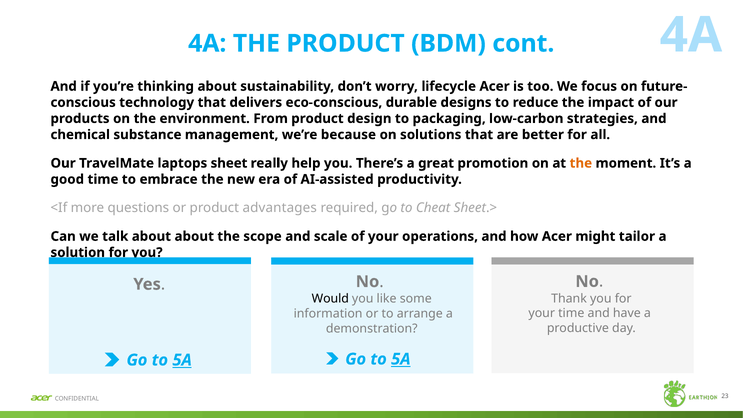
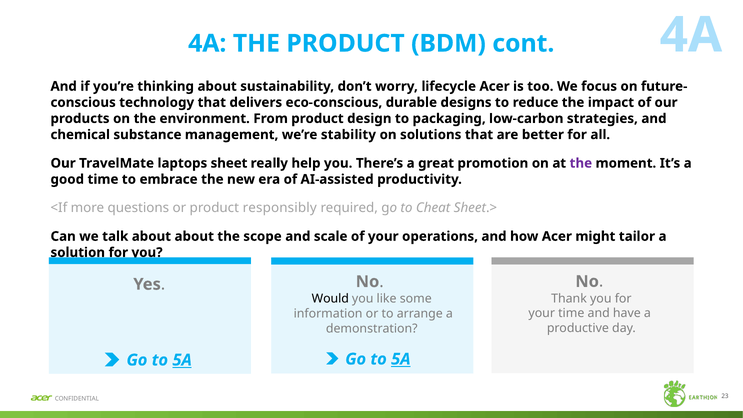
because: because -> stability (348, 135)
the colour: orange -> purple (581, 163)
advantages: advantages -> responsibly (280, 208)
